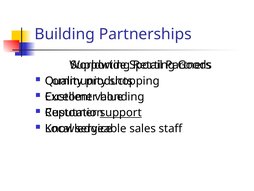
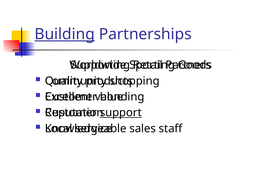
Building underline: none -> present (65, 34)
